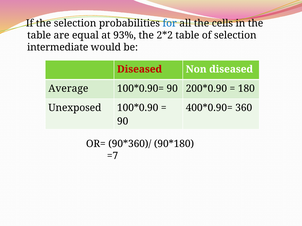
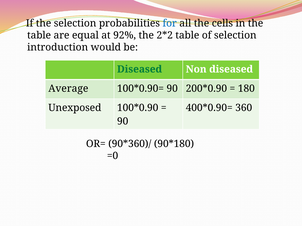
93%: 93% -> 92% (125, 35)
intermediate: intermediate -> introduction (58, 47)
Diseased colour: red -> green (140, 69)
=7: =7 -> =0 (113, 156)
